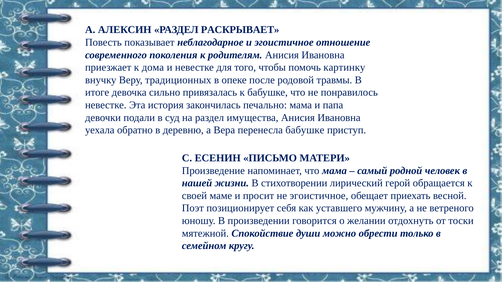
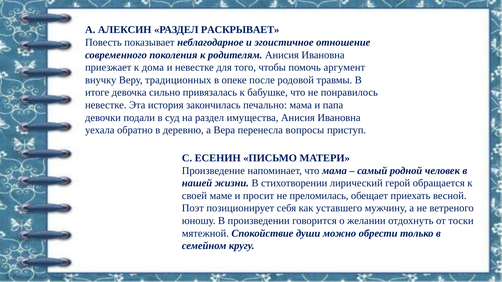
картинку: картинку -> аргумент (344, 68)
перенесла бабушке: бабушке -> вопросы (305, 130)
не эгоистичное: эгоистичное -> преломилась (319, 196)
